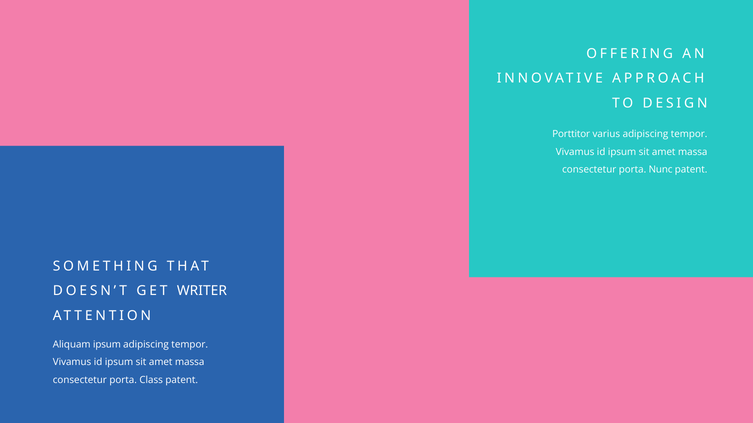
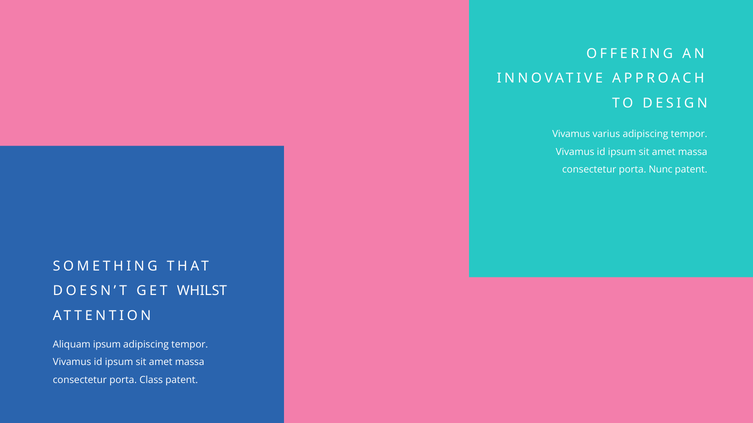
Porttitor: Porttitor -> Vivamus (571, 134)
WRITER: WRITER -> WHILST (202, 291)
